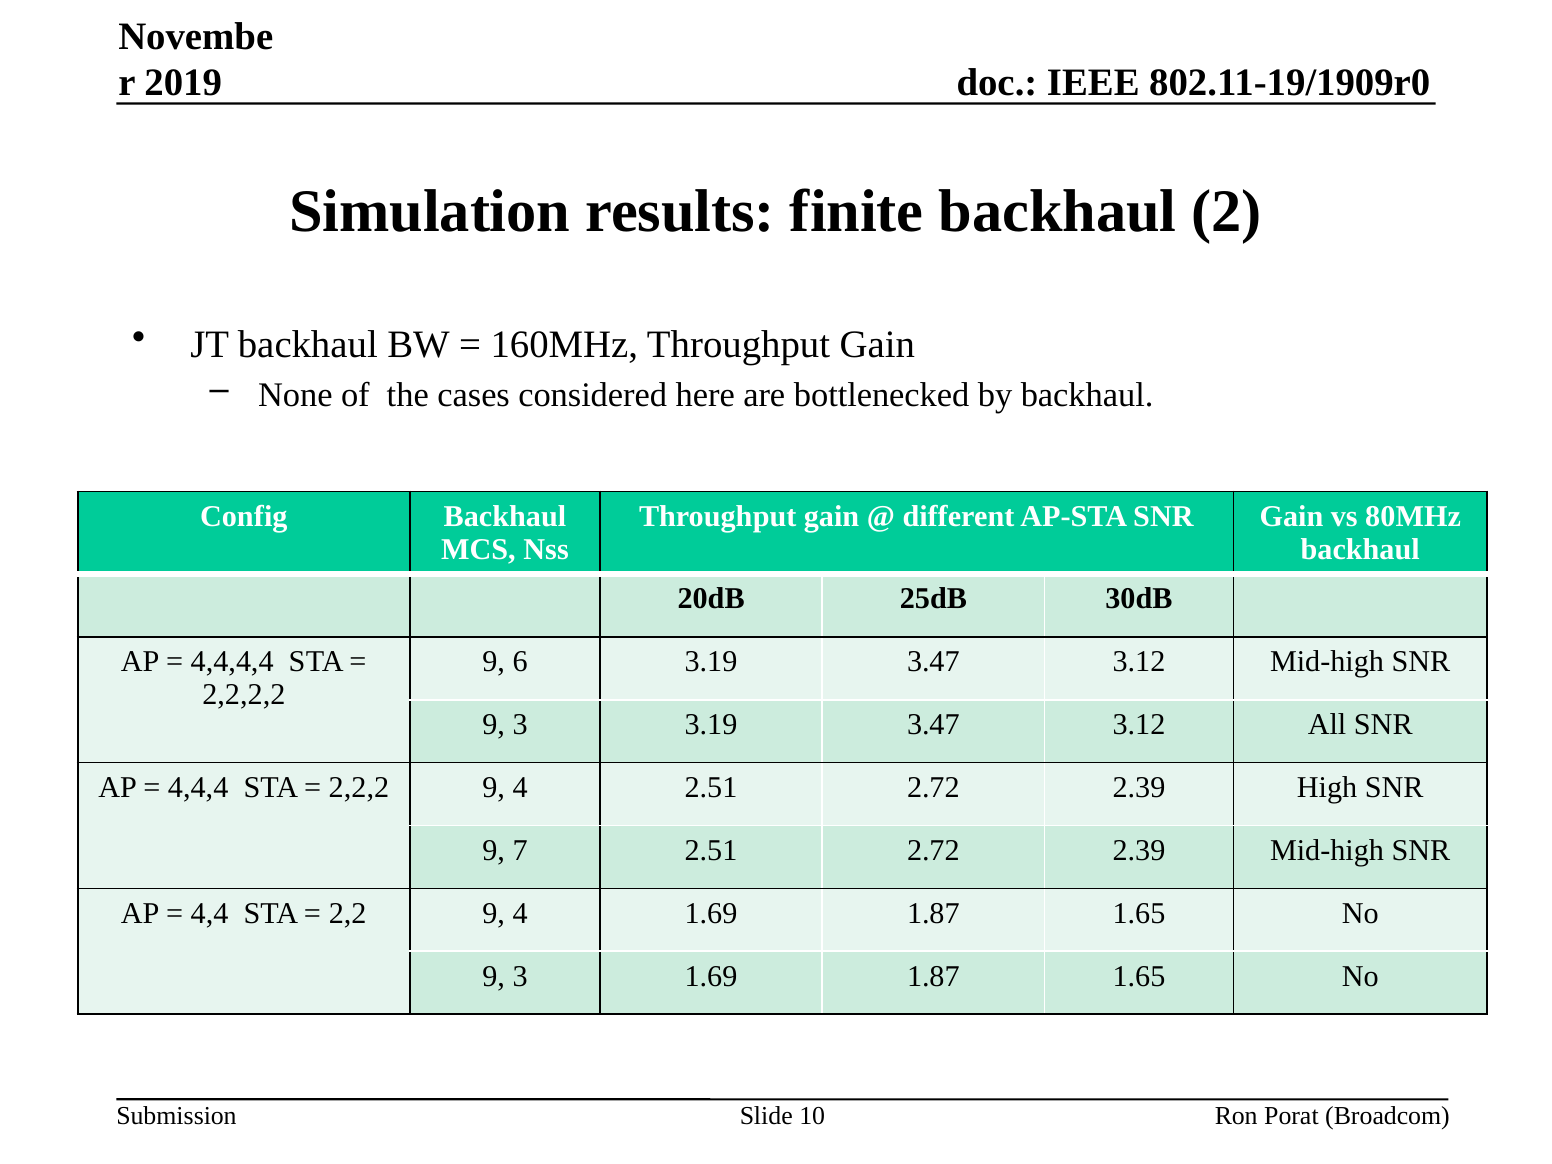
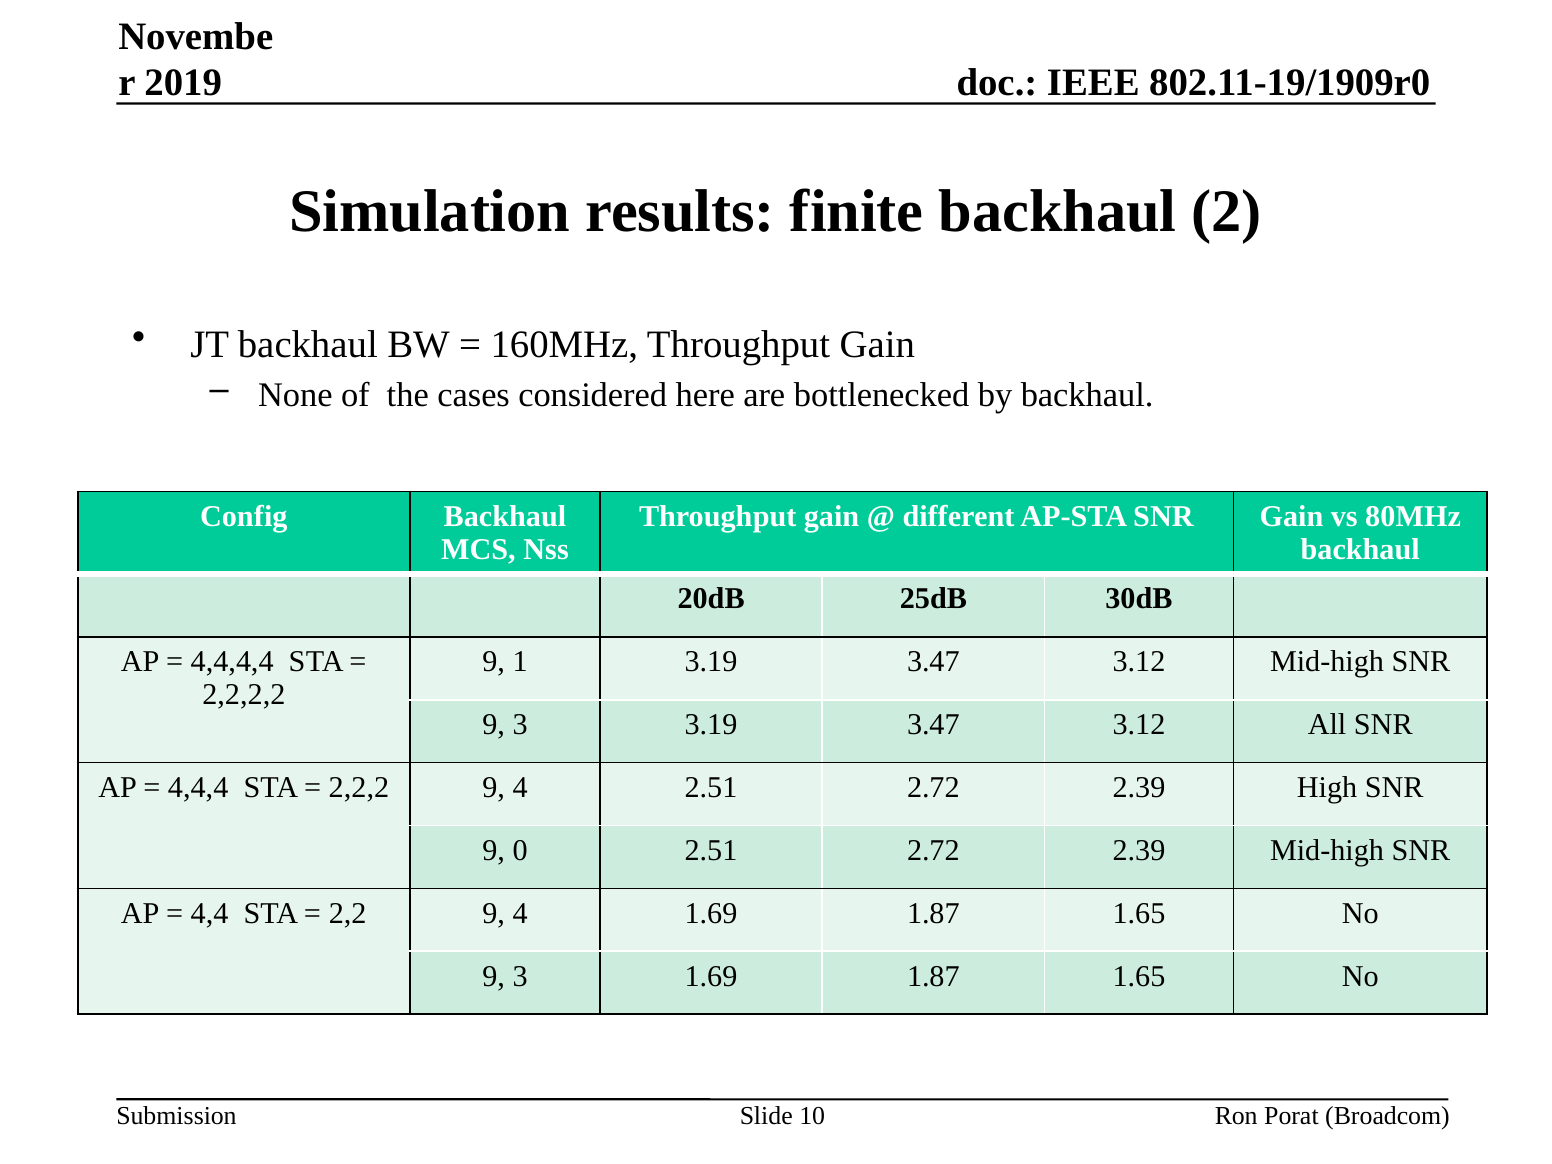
6: 6 -> 1 (520, 661)
7: 7 -> 0 (520, 850)
